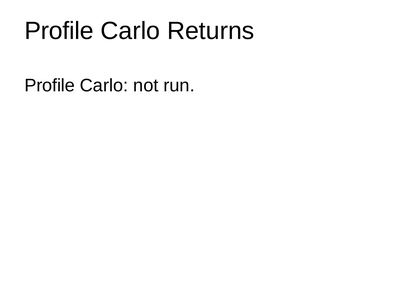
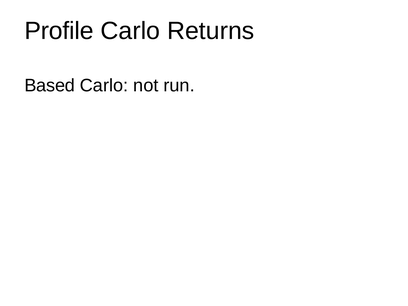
Profile: Profile -> Based (50, 86)
